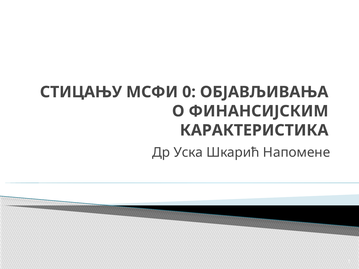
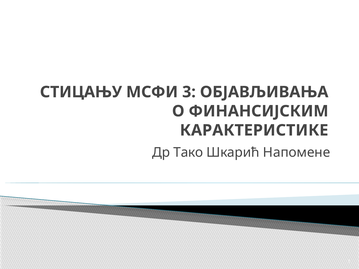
0: 0 -> 3 (189, 92)
КАРАКТЕРИСТИКА: КАРАКТЕРИСТИКА -> КАРАКТЕРИСТИКЕ (254, 130)
Уска: Уска -> Тако (188, 153)
